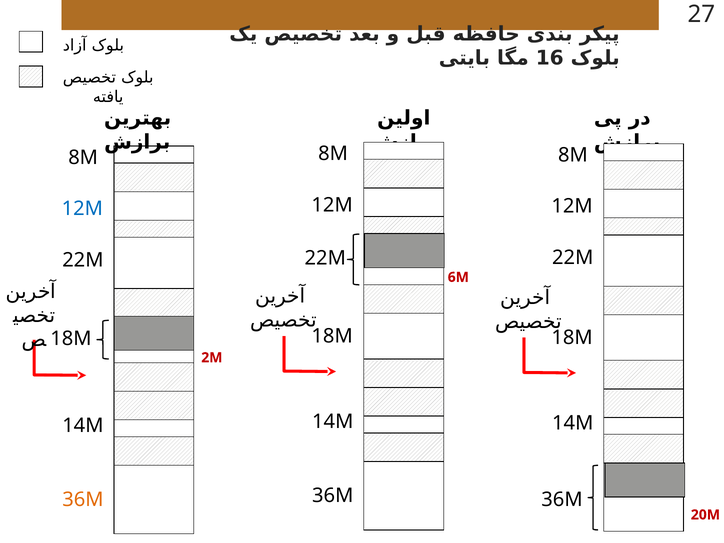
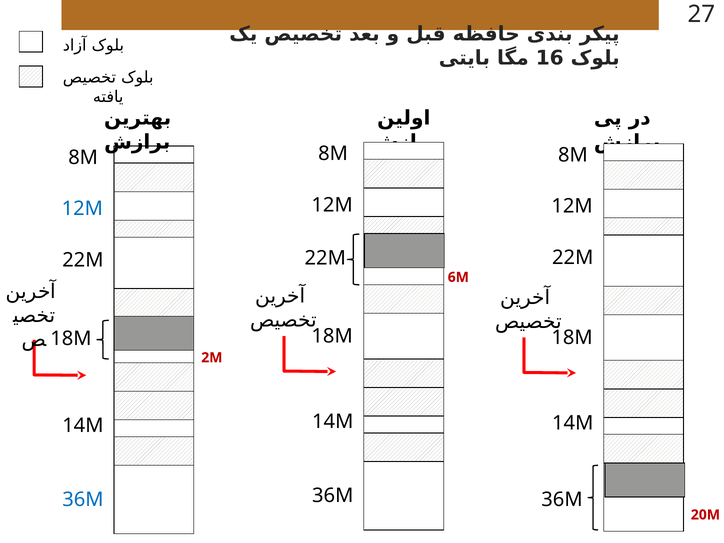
36M colour: orange -> blue (83, 499)
